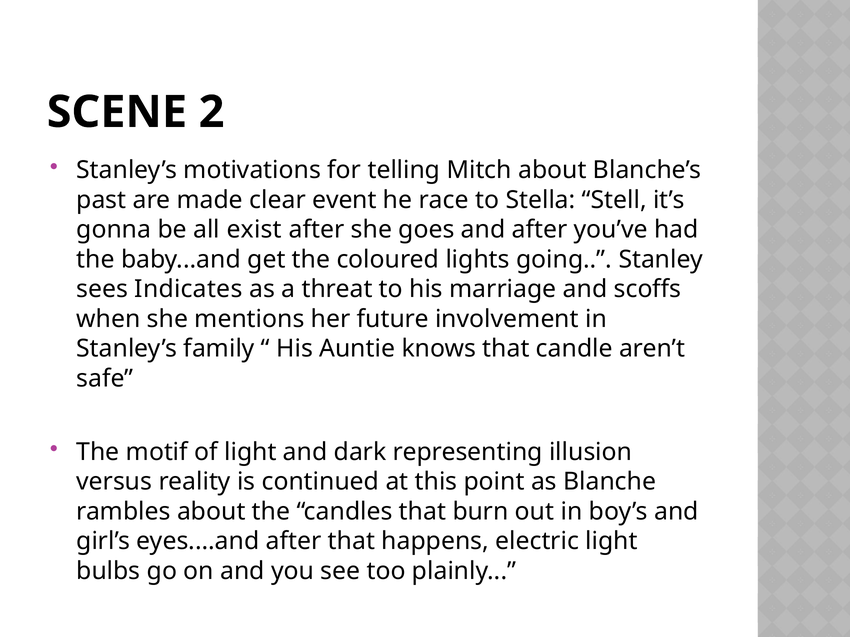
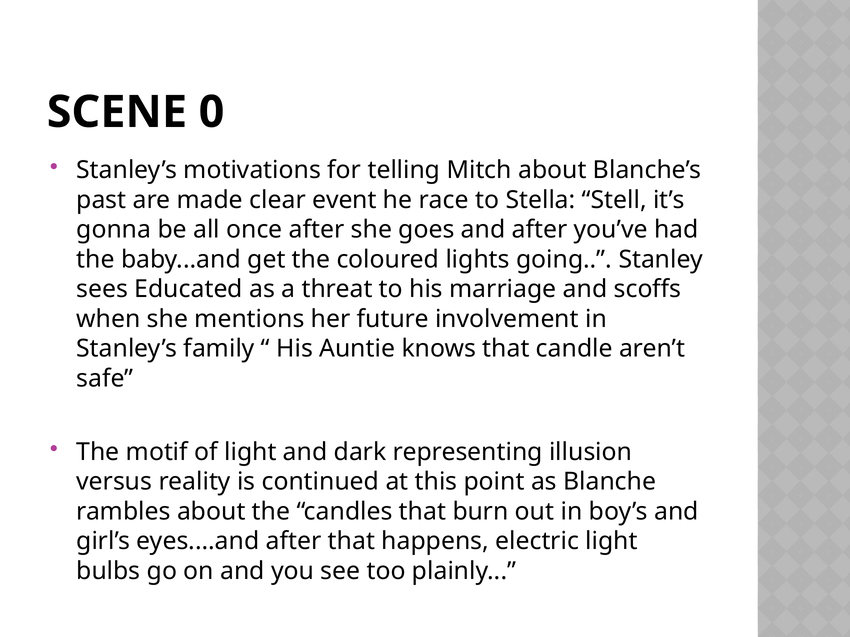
2: 2 -> 0 (212, 112)
exist: exist -> once (254, 230)
Indicates: Indicates -> Educated (189, 289)
